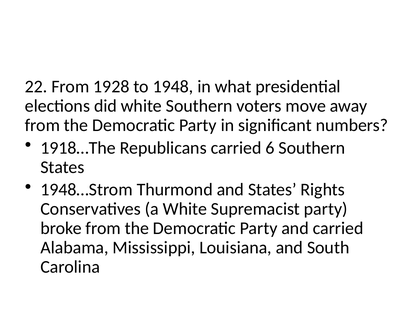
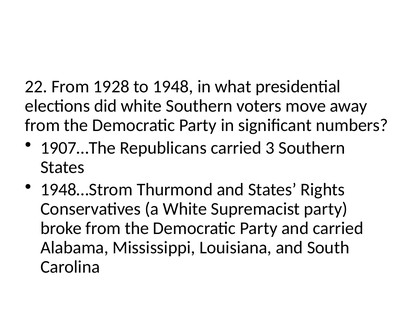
1918…The: 1918…The -> 1907…The (78, 148)
6: 6 -> 3 (270, 148)
